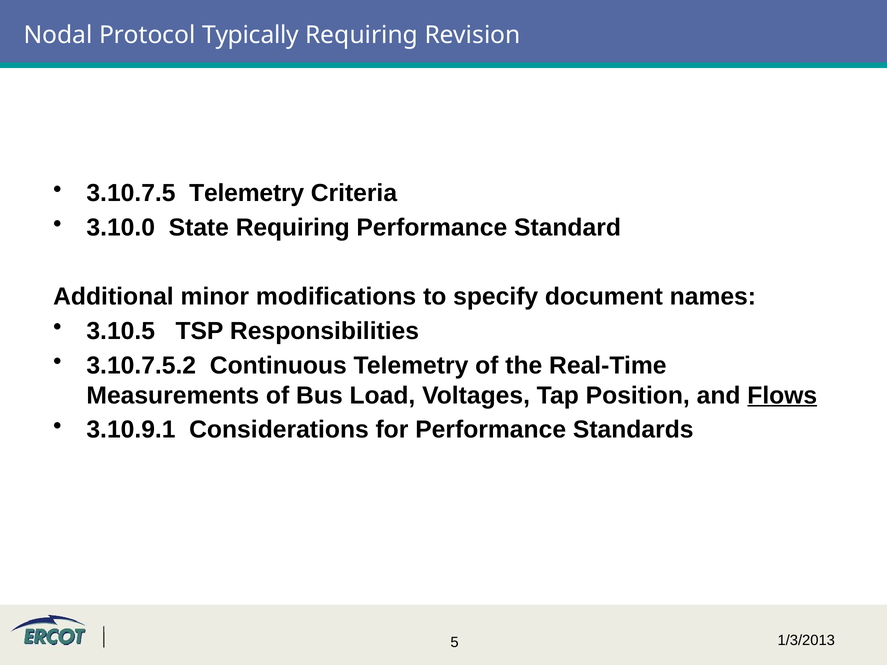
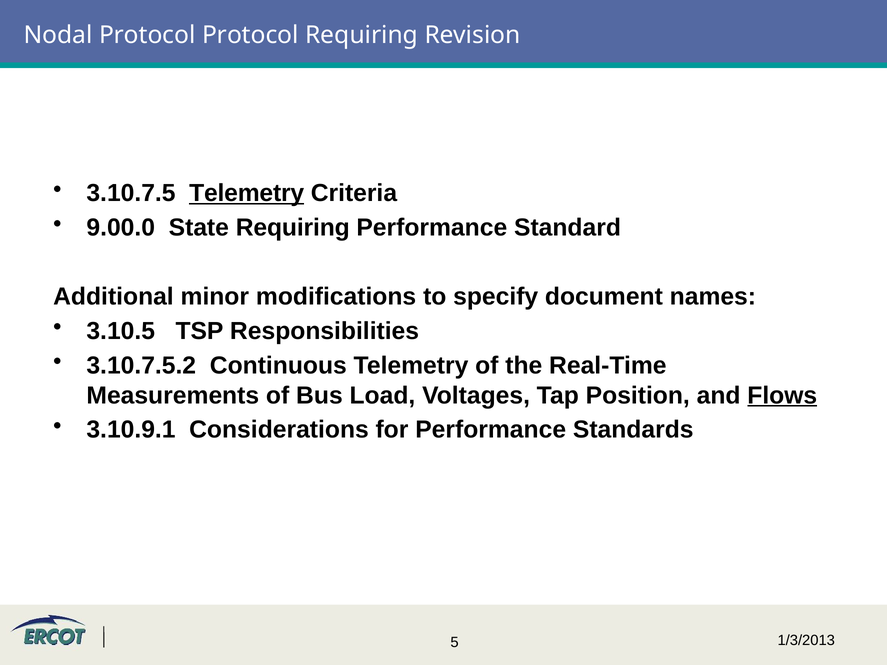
Protocol Typically: Typically -> Protocol (250, 35)
Telemetry underline: none -> present (247, 193)
3.10.0: 3.10.0 -> 9.00.0 (121, 228)
